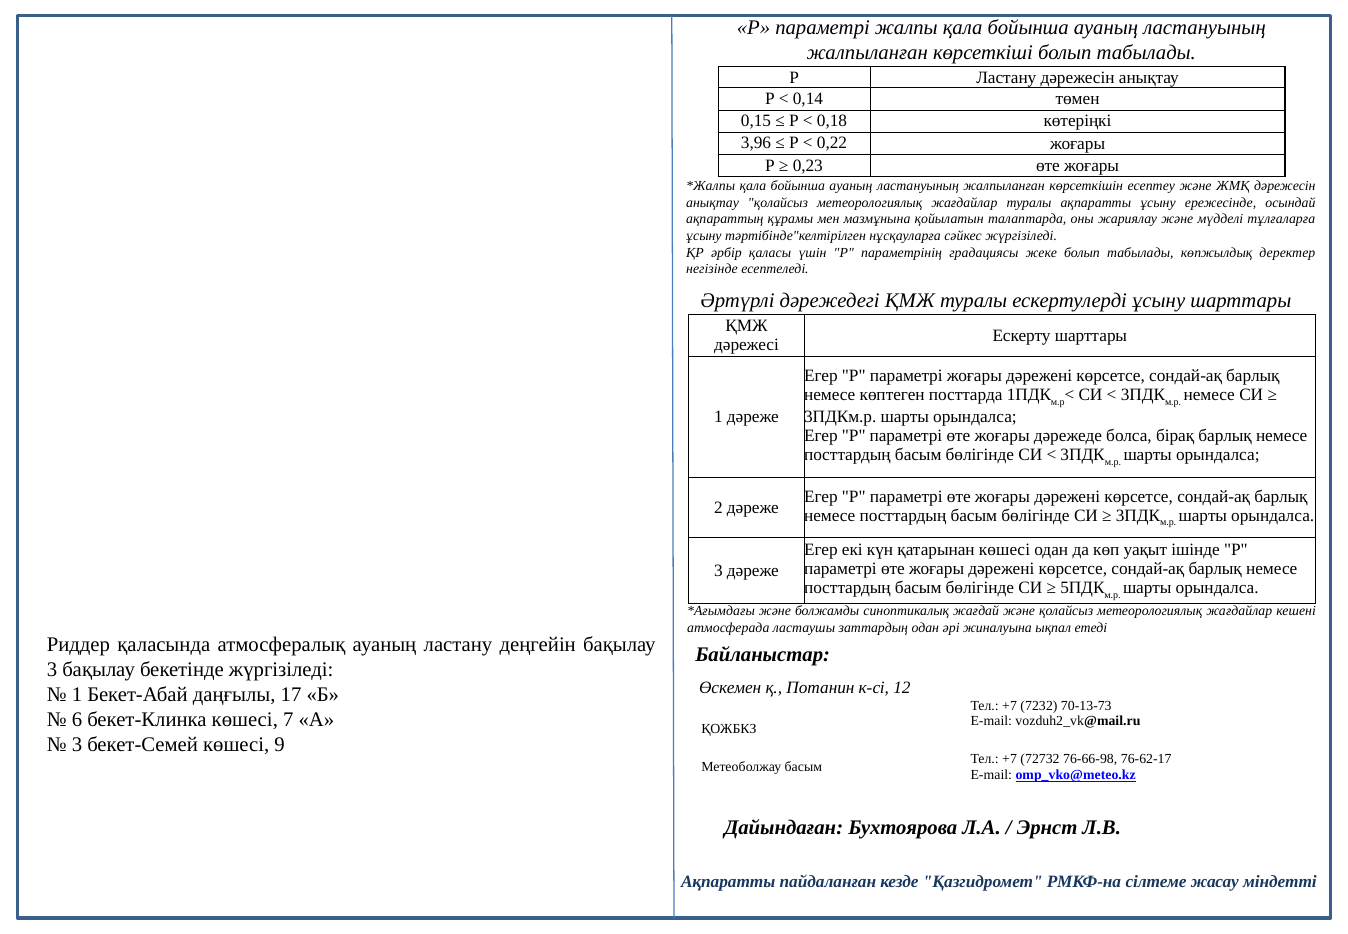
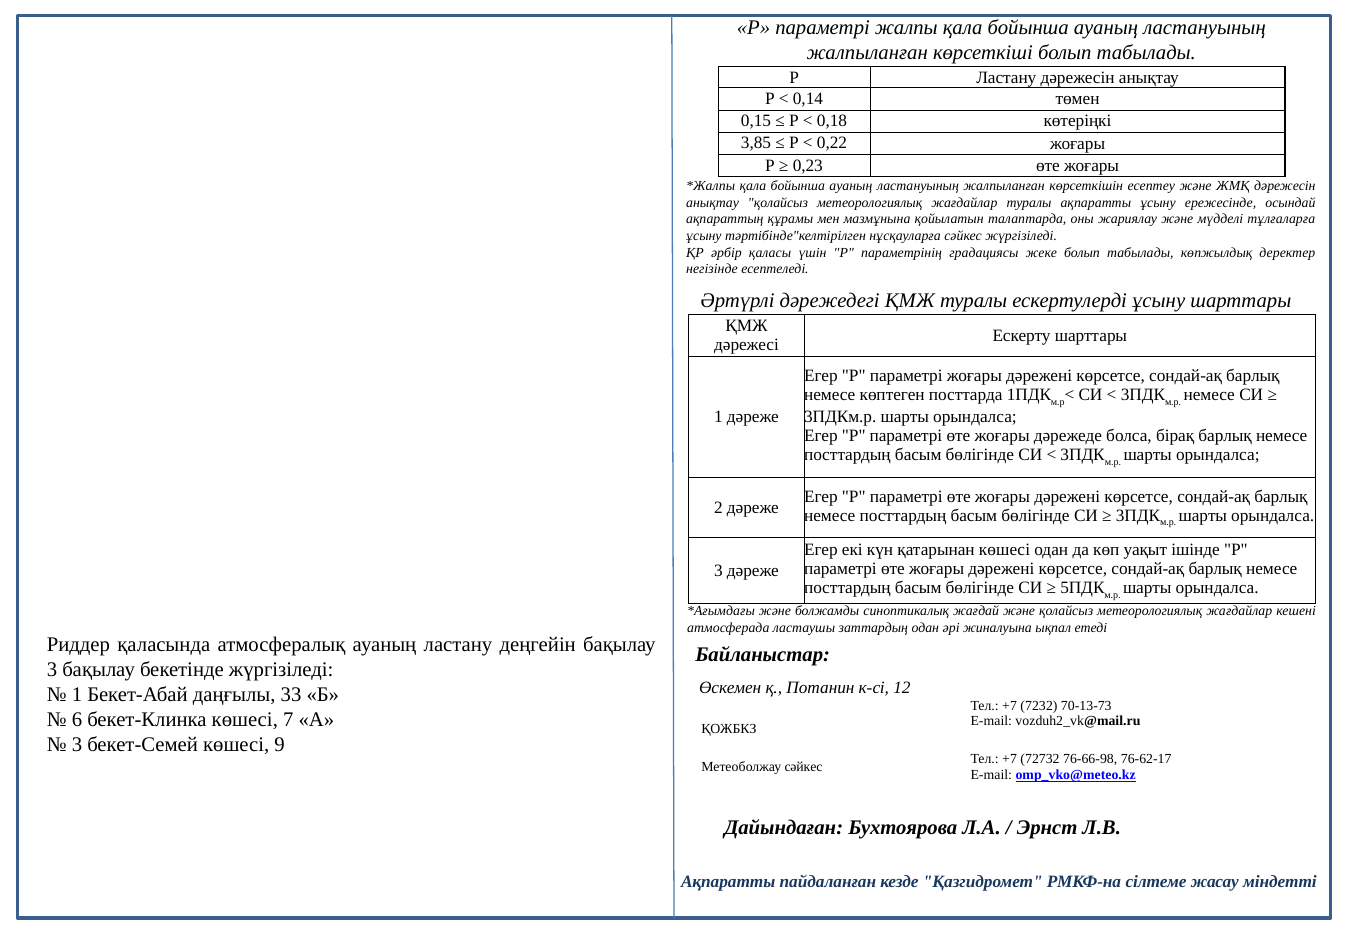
3,96: 3,96 -> 3,85 (756, 143)
17: 17 -> 33 (291, 694)
Метеоболжау басым: басым -> сәйкес (803, 766)
